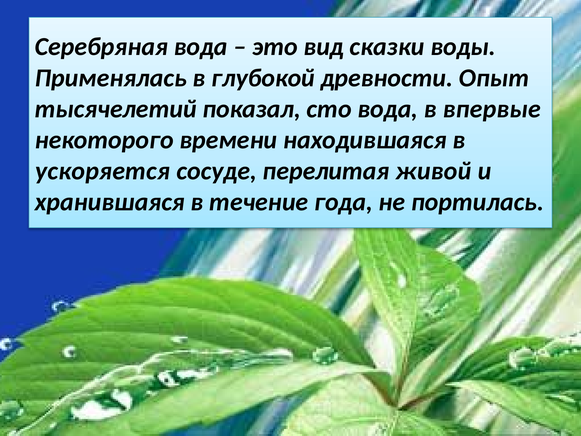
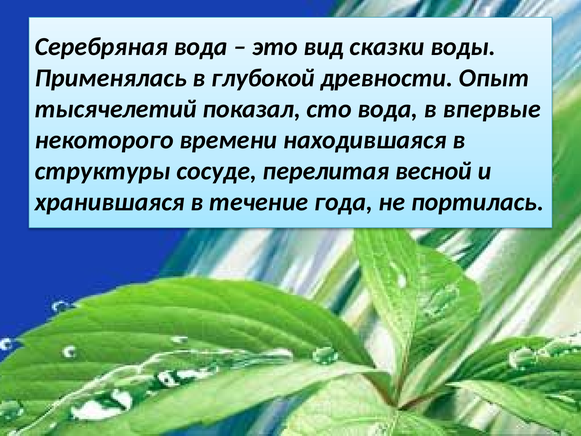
ускоряется: ускоряется -> структуры (103, 171)
живой: живой -> весной (434, 171)
